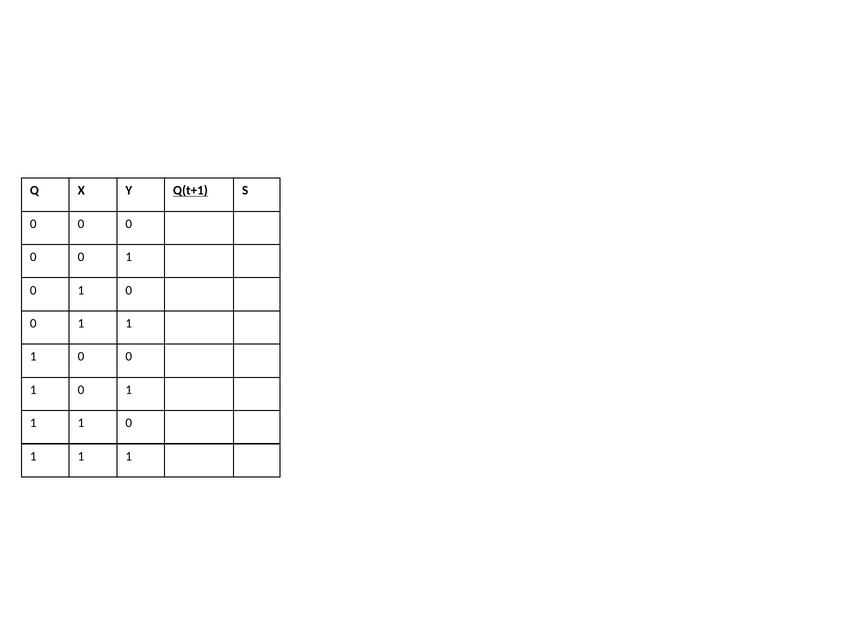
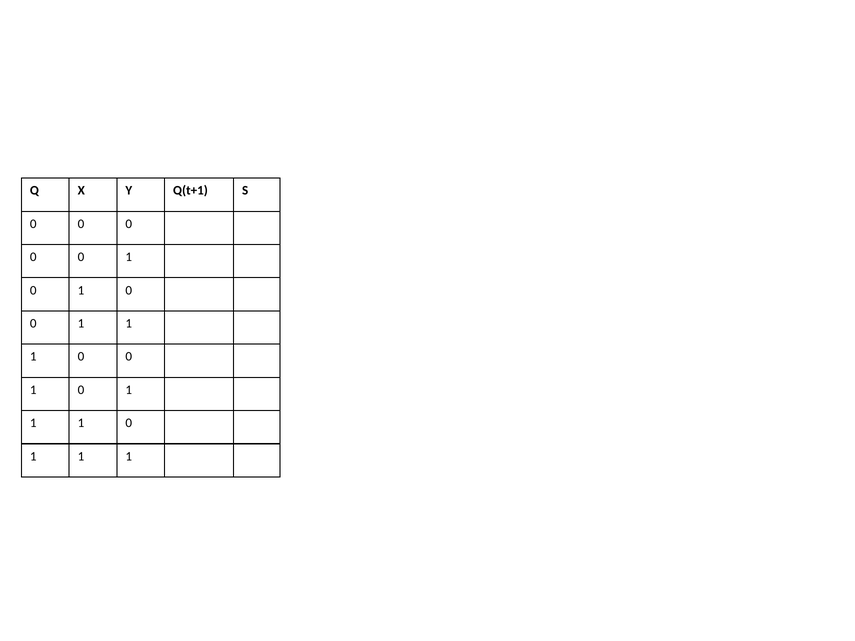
Q(t+1 underline: present -> none (190, 191)
